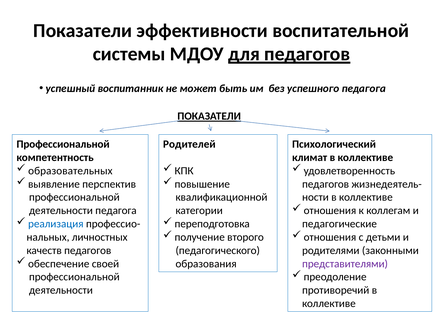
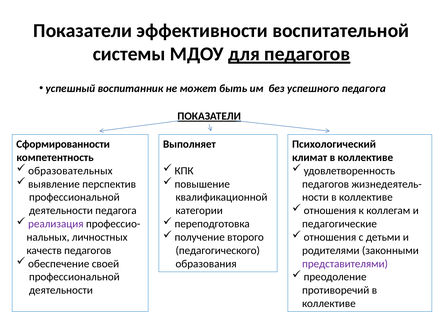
Профессиональной: Профессиональной -> Сформированности (63, 144)
Родителей: Родителей -> Выполняет (189, 144)
реализация colour: blue -> purple (56, 224)
